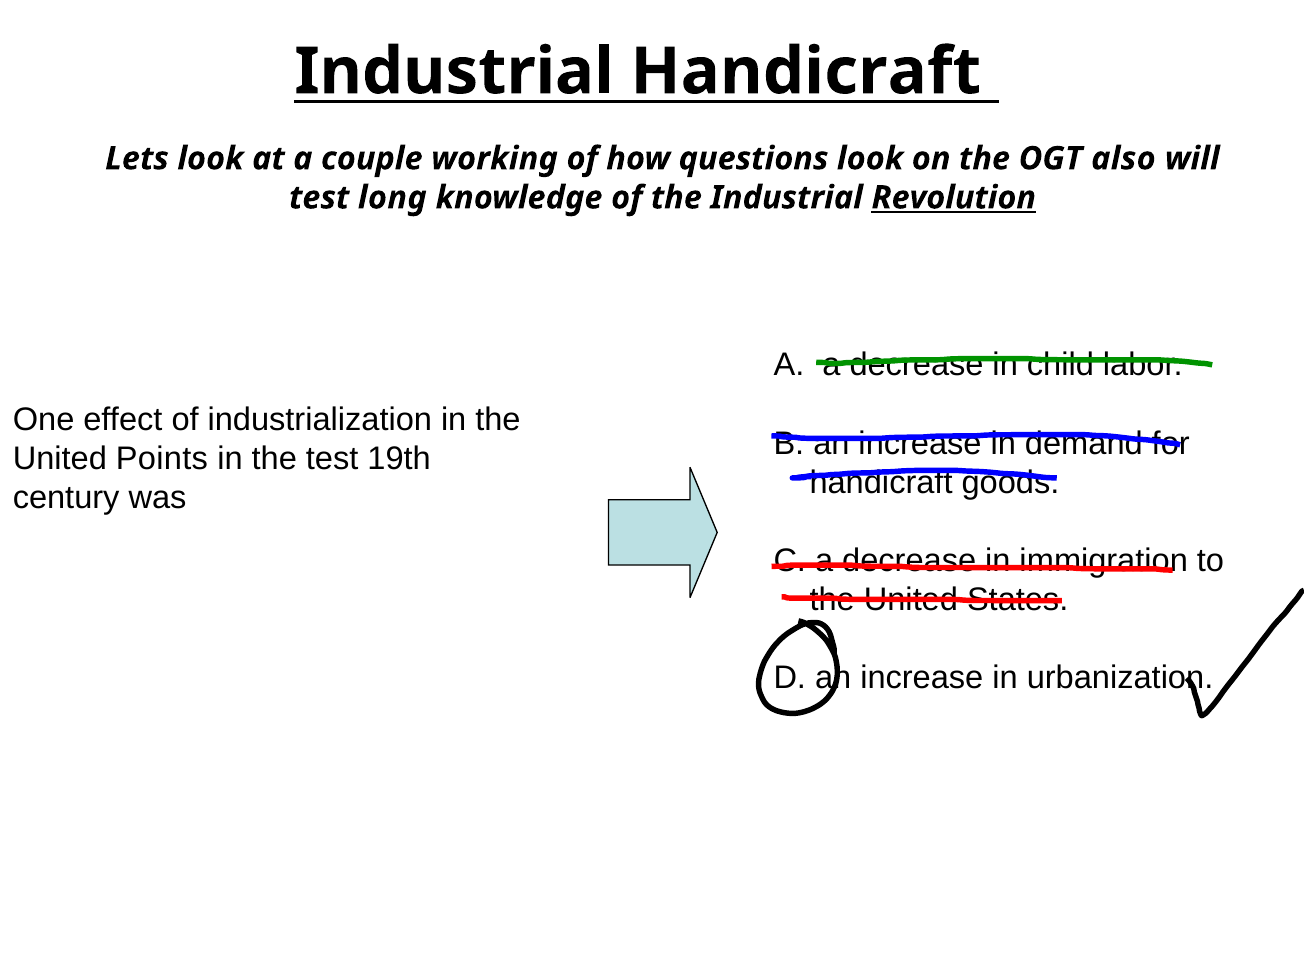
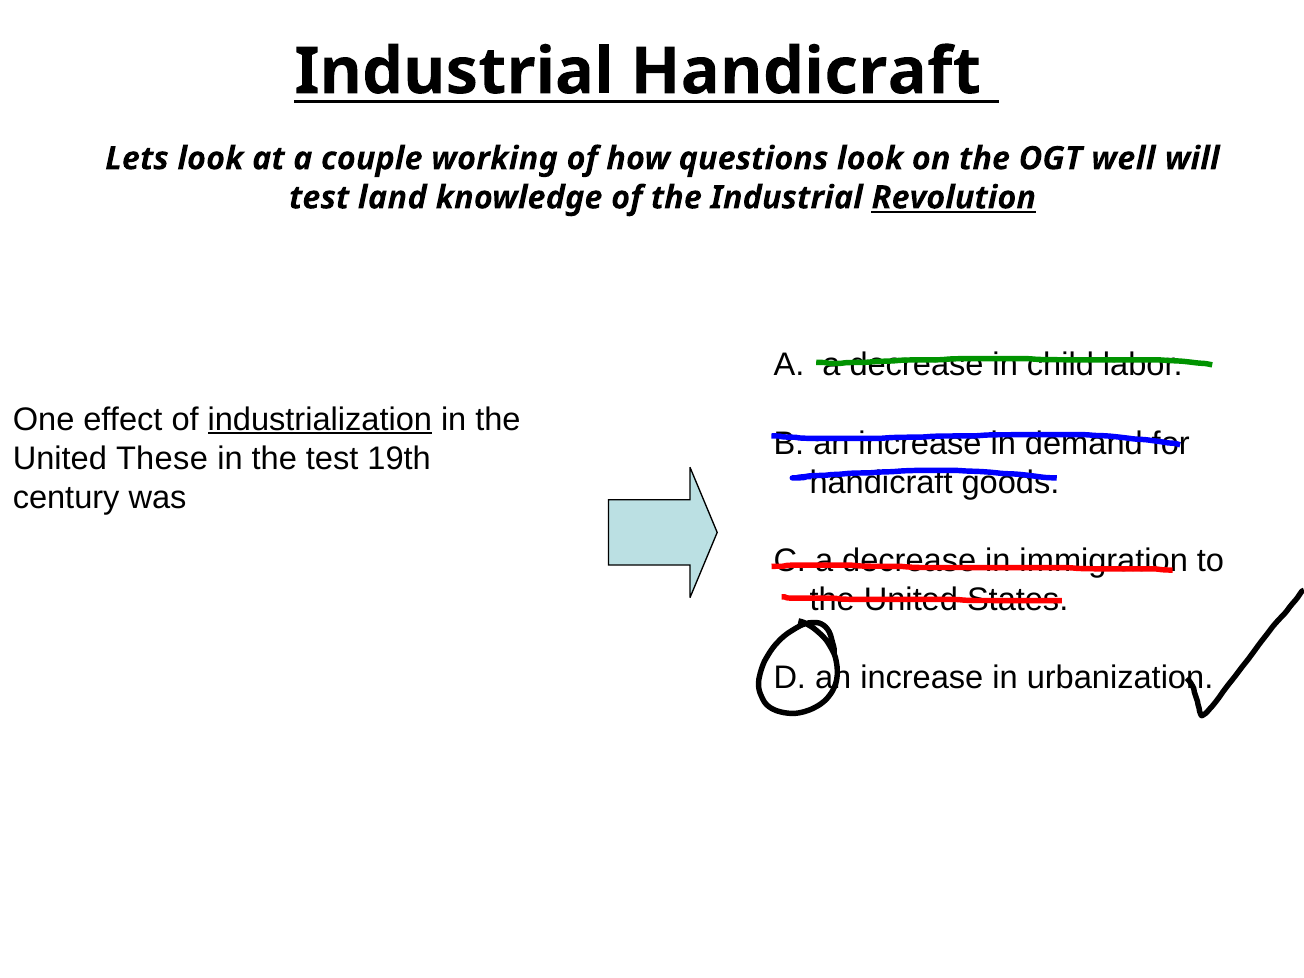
also: also -> well (1123, 159)
long: long -> land (392, 198)
industrialization underline: none -> present (320, 419)
Points: Points -> These (162, 459)
